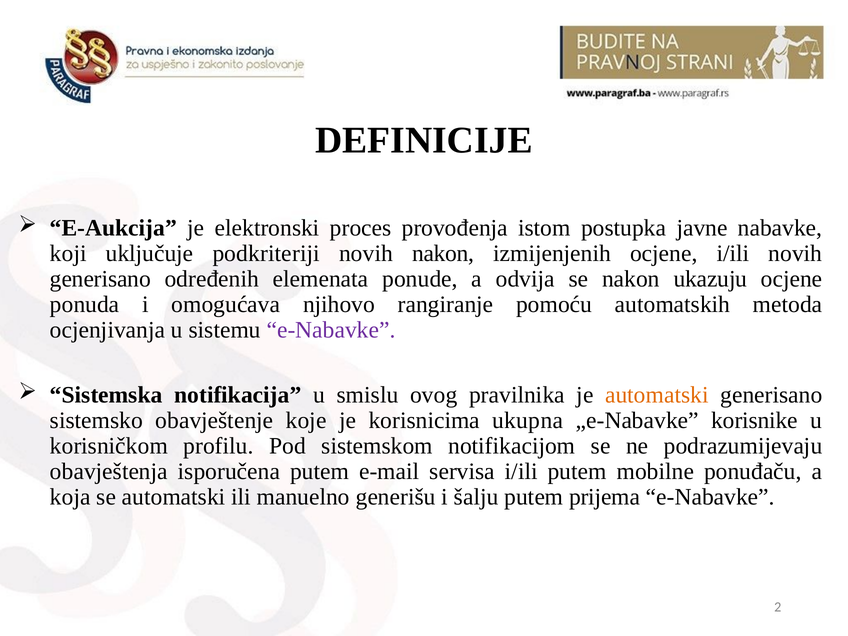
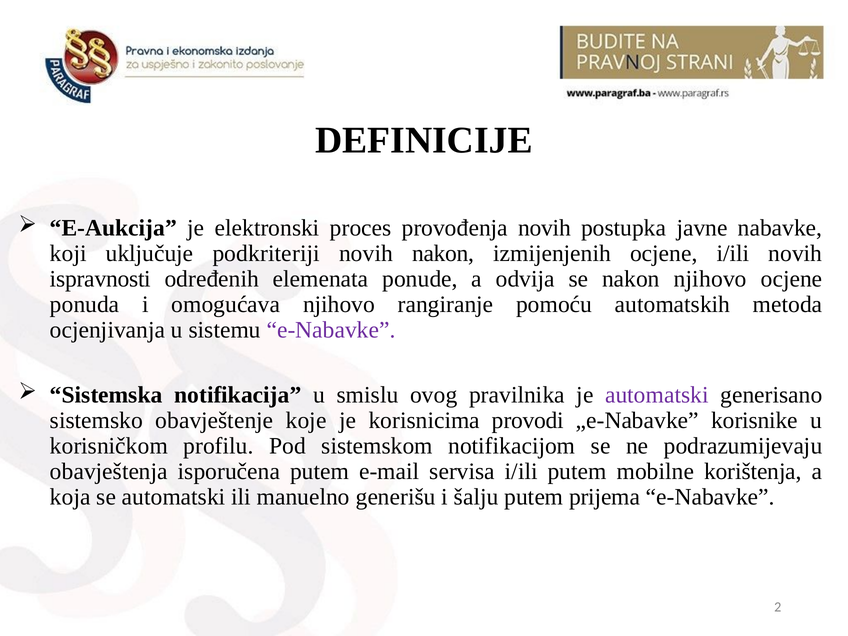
provođenja istom: istom -> novih (545, 228)
generisano: generisano -> ispravnosti (100, 279)
nakon ukazuju: ukazuju -> njihovo (710, 279)
automatski colour: orange -> purple (657, 395)
ukupna: ukupna -> provodi (528, 421)
ponuđaču: ponuđaču -> korištenja (753, 472)
